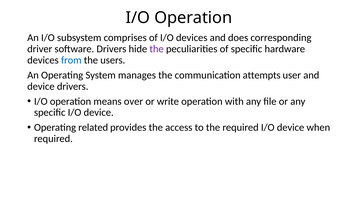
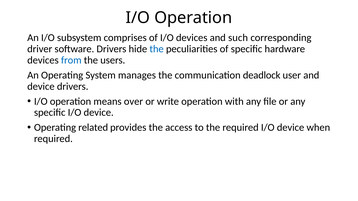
does: does -> such (238, 38)
the colour: purple -> blue (157, 49)
attempts: attempts -> deadlock (262, 75)
